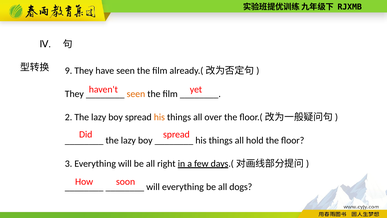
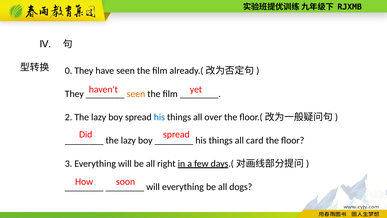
9: 9 -> 0 (69, 71)
his colour: orange -> blue (159, 117)
hold: hold -> card (255, 140)
